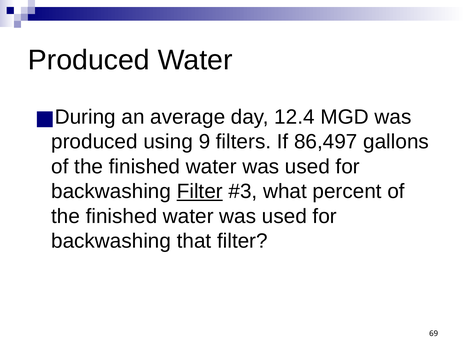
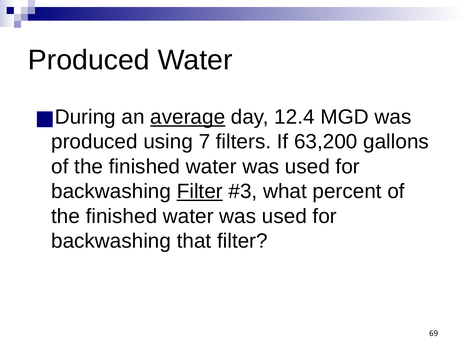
average underline: none -> present (188, 117)
9: 9 -> 7 (204, 142)
86,497: 86,497 -> 63,200 (326, 142)
